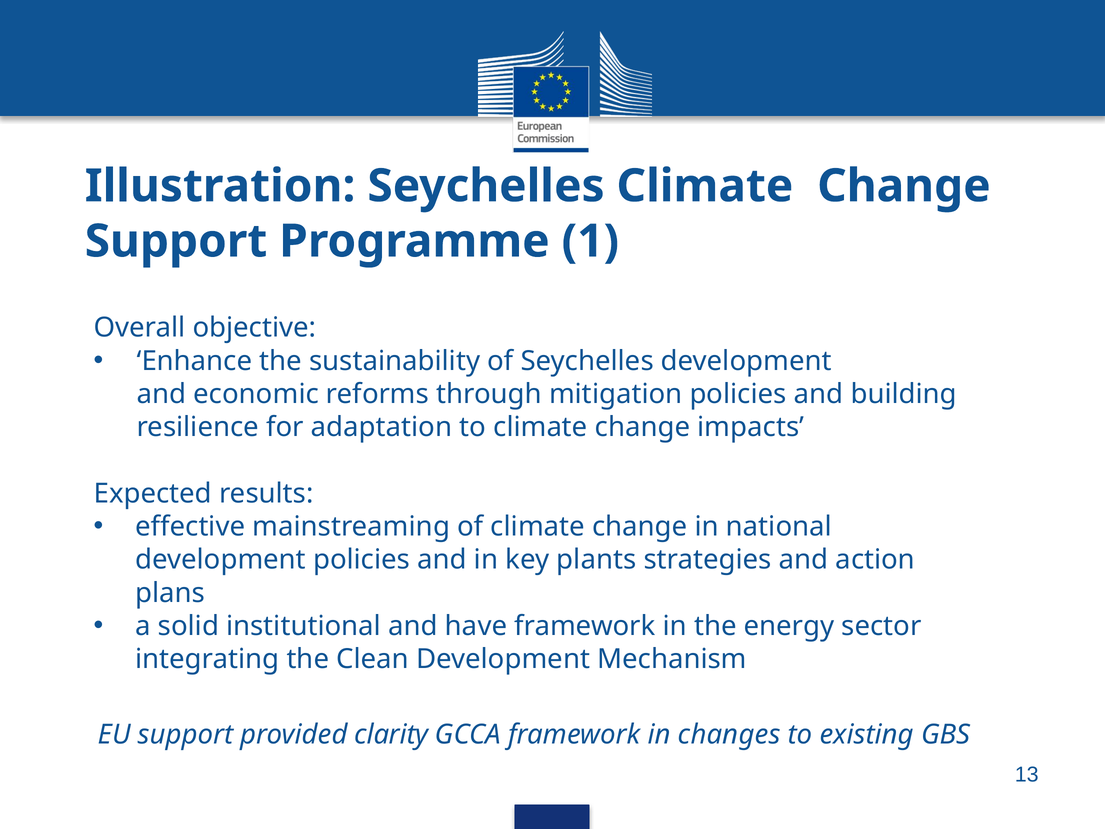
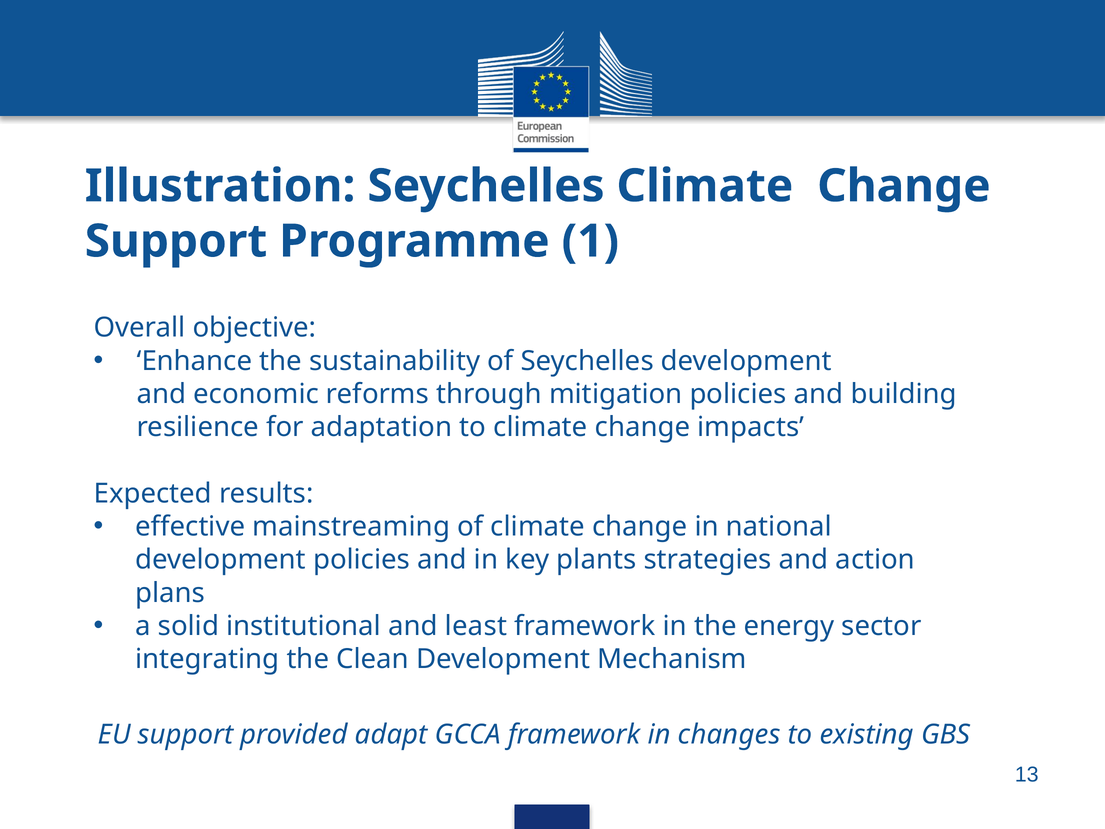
have: have -> least (476, 626)
clarity: clarity -> adapt (391, 734)
